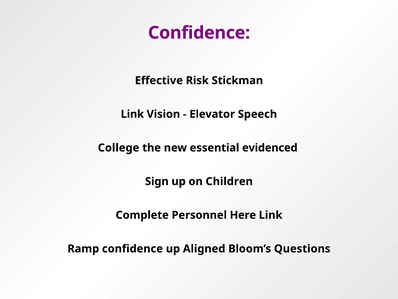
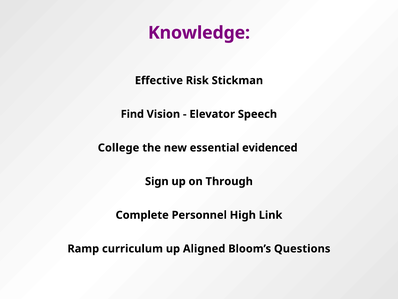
Confidence: Confidence -> Knowledge (199, 33)
Link: Link -> Find (132, 114)
Children: Children -> Through (229, 181)
Here: Here -> High (243, 215)
Ramp confidence: confidence -> curriculum (132, 248)
